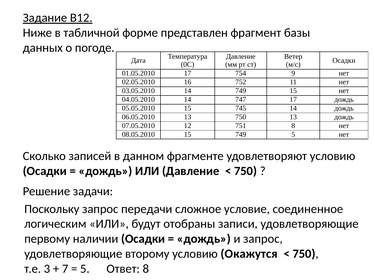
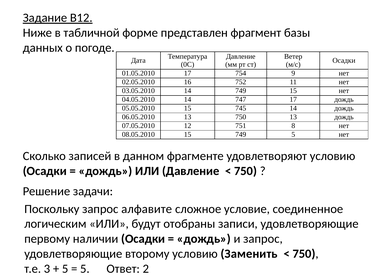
передачи: передачи -> алфавите (147, 209)
Окажутся: Окажутся -> Заменить (249, 254)
7: 7 -> 5 (65, 269)
Ответ 8: 8 -> 2 (146, 269)
